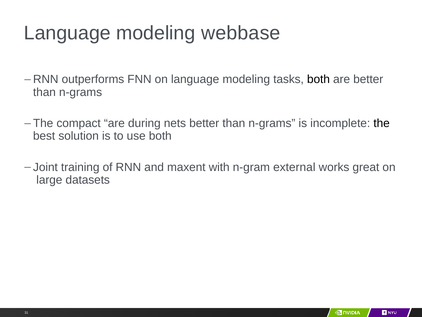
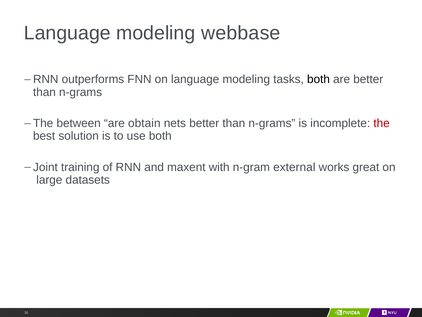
compact: compact -> between (79, 123)
during: during -> obtain (144, 123)
the colour: black -> red (382, 123)
